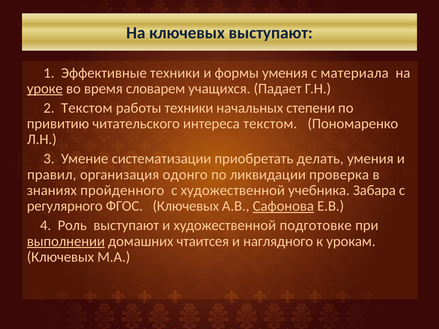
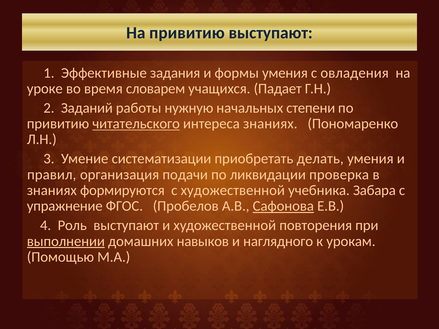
На ключевых: ключевых -> привитию (187, 33)
Эффективные техники: техники -> задания (175, 73)
материала: материала -> овладения (355, 73)
уроке underline: present -> none (45, 89)
2 Текстом: Текстом -> Заданий (87, 108)
работы техники: техники -> нужную (189, 108)
читательского underline: none -> present (136, 124)
интереса текстом: текстом -> знаниях (270, 124)
одонго: одонго -> подачи (185, 175)
пройденного: пройденного -> формируются (122, 191)
регулярного: регулярного -> упражнение (65, 206)
ФГОС Ключевых: Ключевых -> Пробелов (186, 206)
подготовке: подготовке -> повторения (316, 226)
чтаитсея: чтаитсея -> навыков (203, 241)
Ключевых: Ключевых -> Помощью (60, 257)
